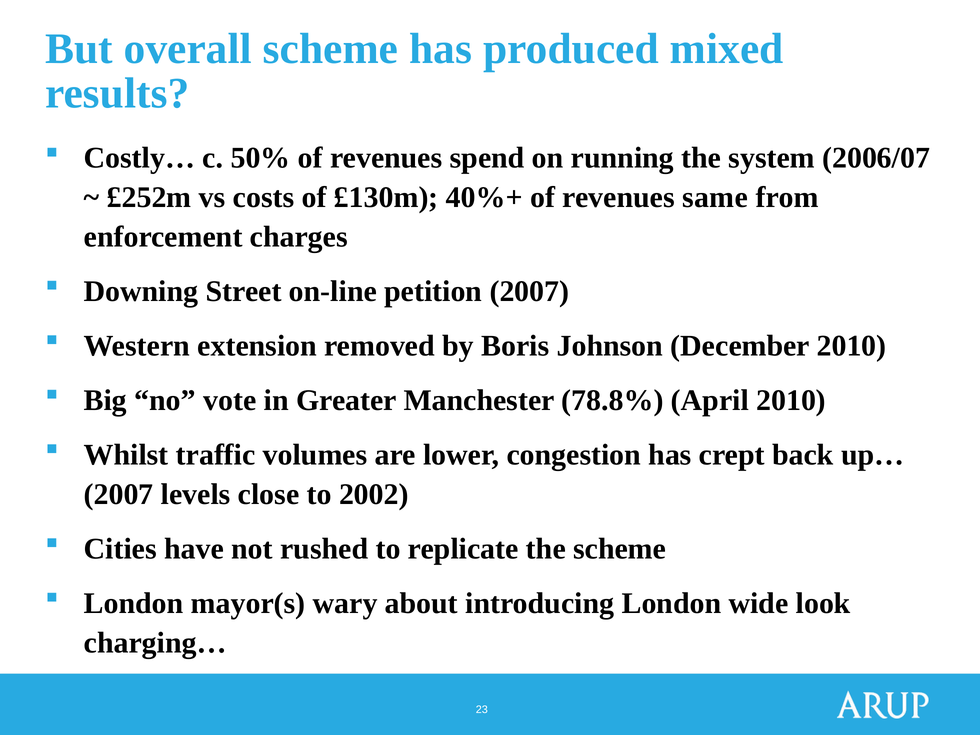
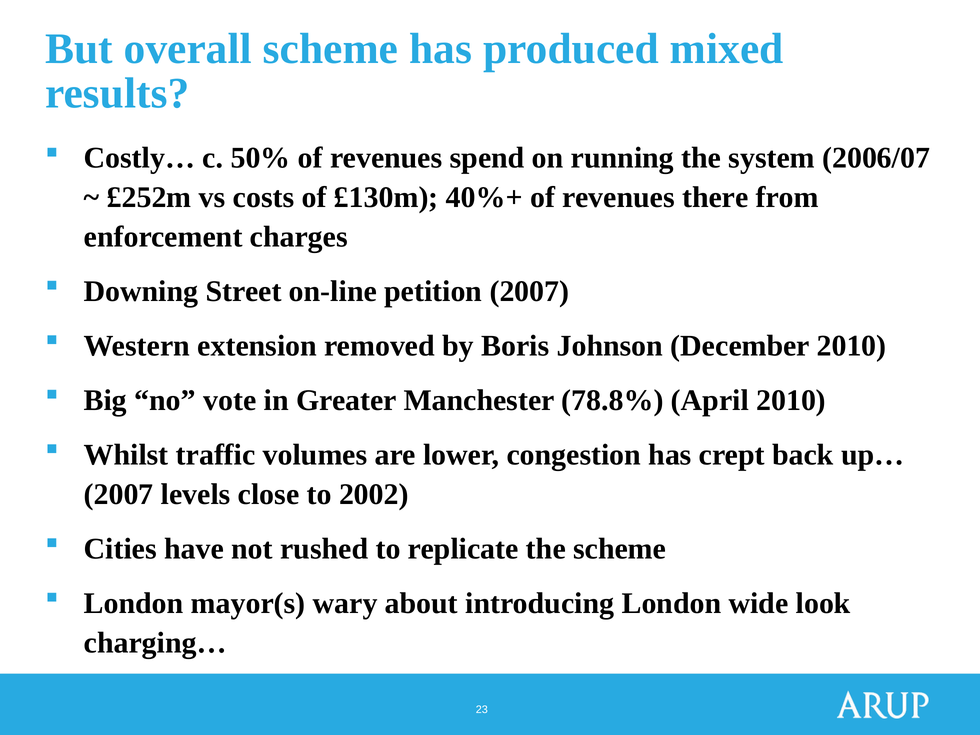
same: same -> there (715, 198)
